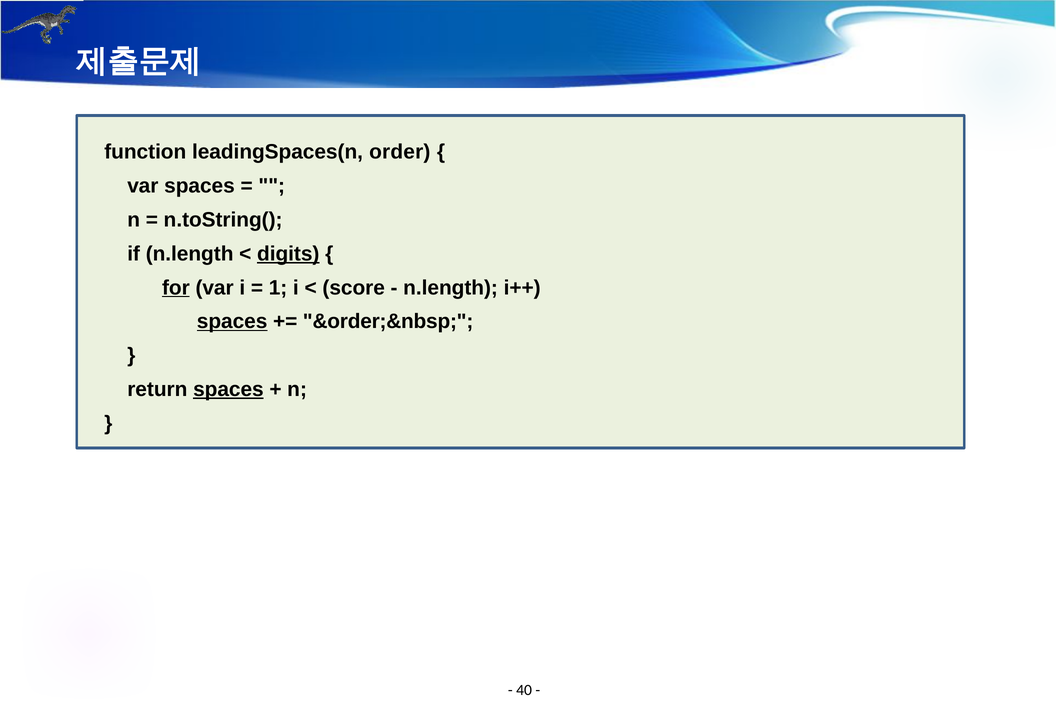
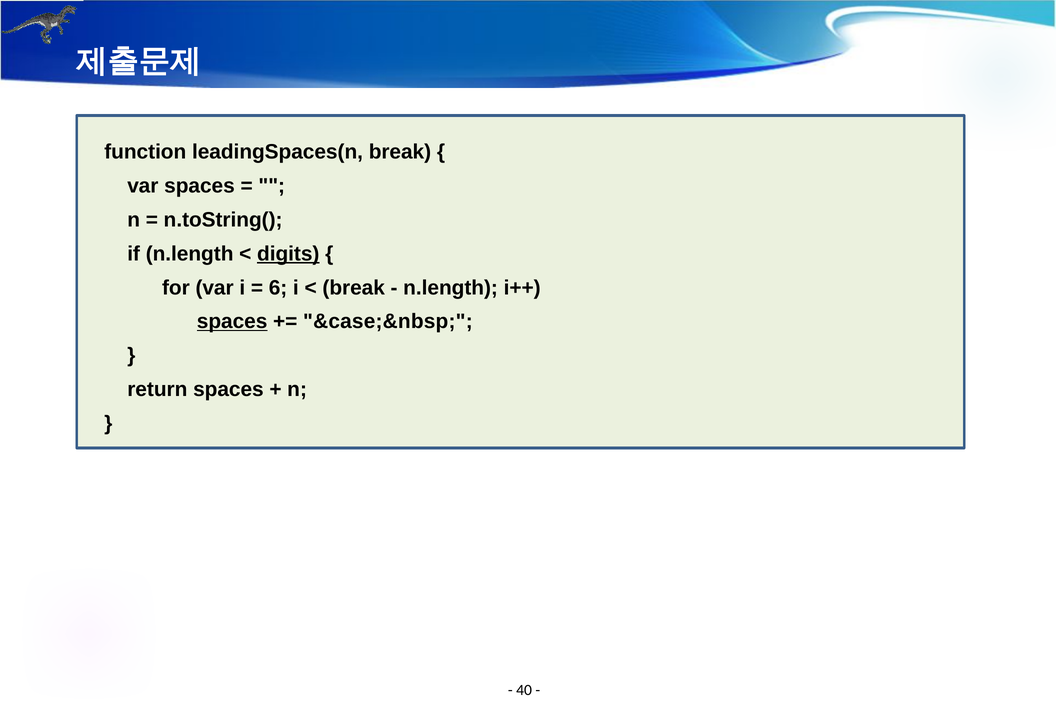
leadingSpaces(n order: order -> break (400, 152)
for underline: present -> none (176, 288)
1: 1 -> 6 (278, 288)
score: score -> break (354, 288)
&order;&nbsp: &order;&nbsp -> &case;&nbsp (388, 322)
spaces underline: present -> none (228, 389)
